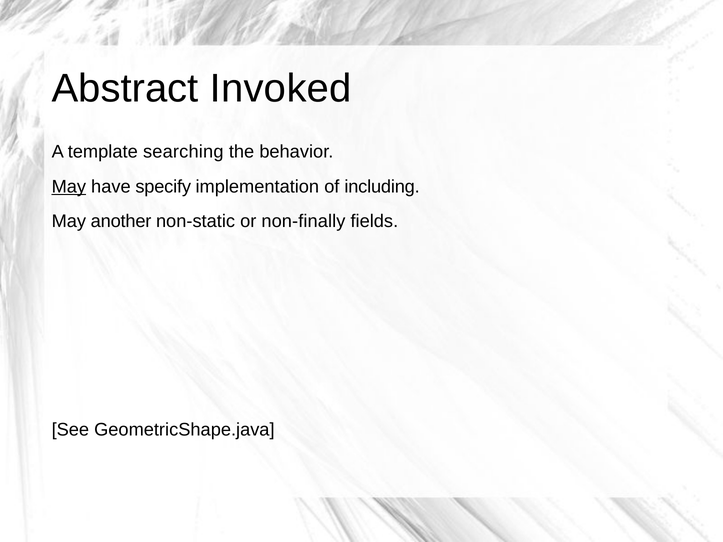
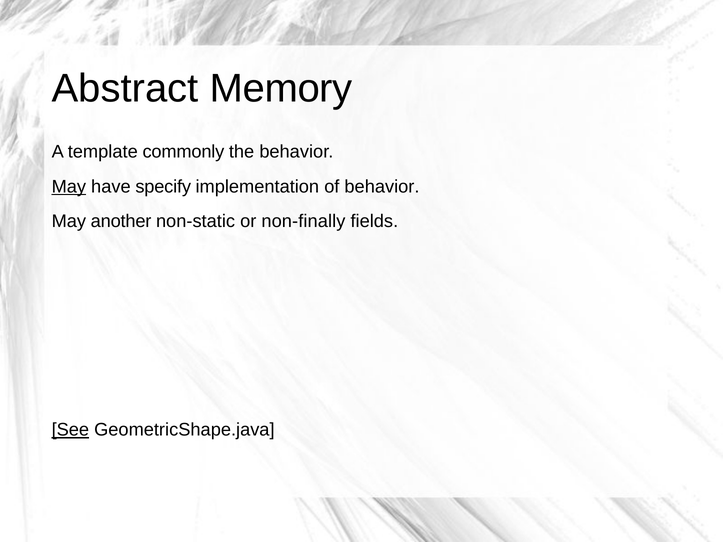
Invoked: Invoked -> Memory (281, 89)
searching: searching -> commonly (183, 152)
of including: including -> behavior (382, 187)
See underline: none -> present (70, 430)
